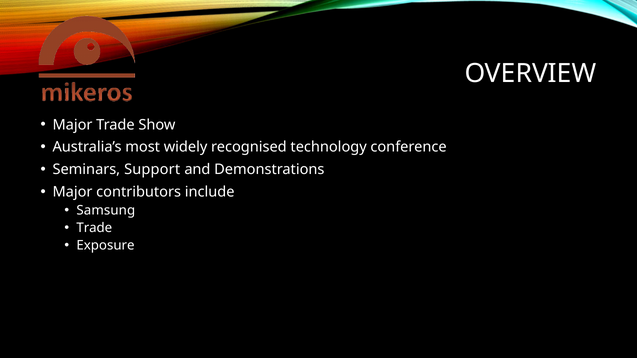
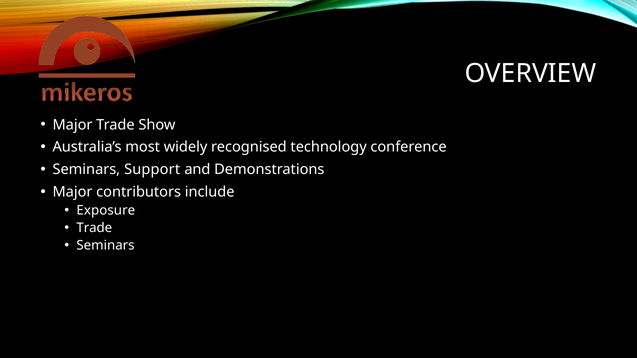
Samsung: Samsung -> Exposure (106, 210)
Exposure: Exposure -> Seminars (105, 246)
